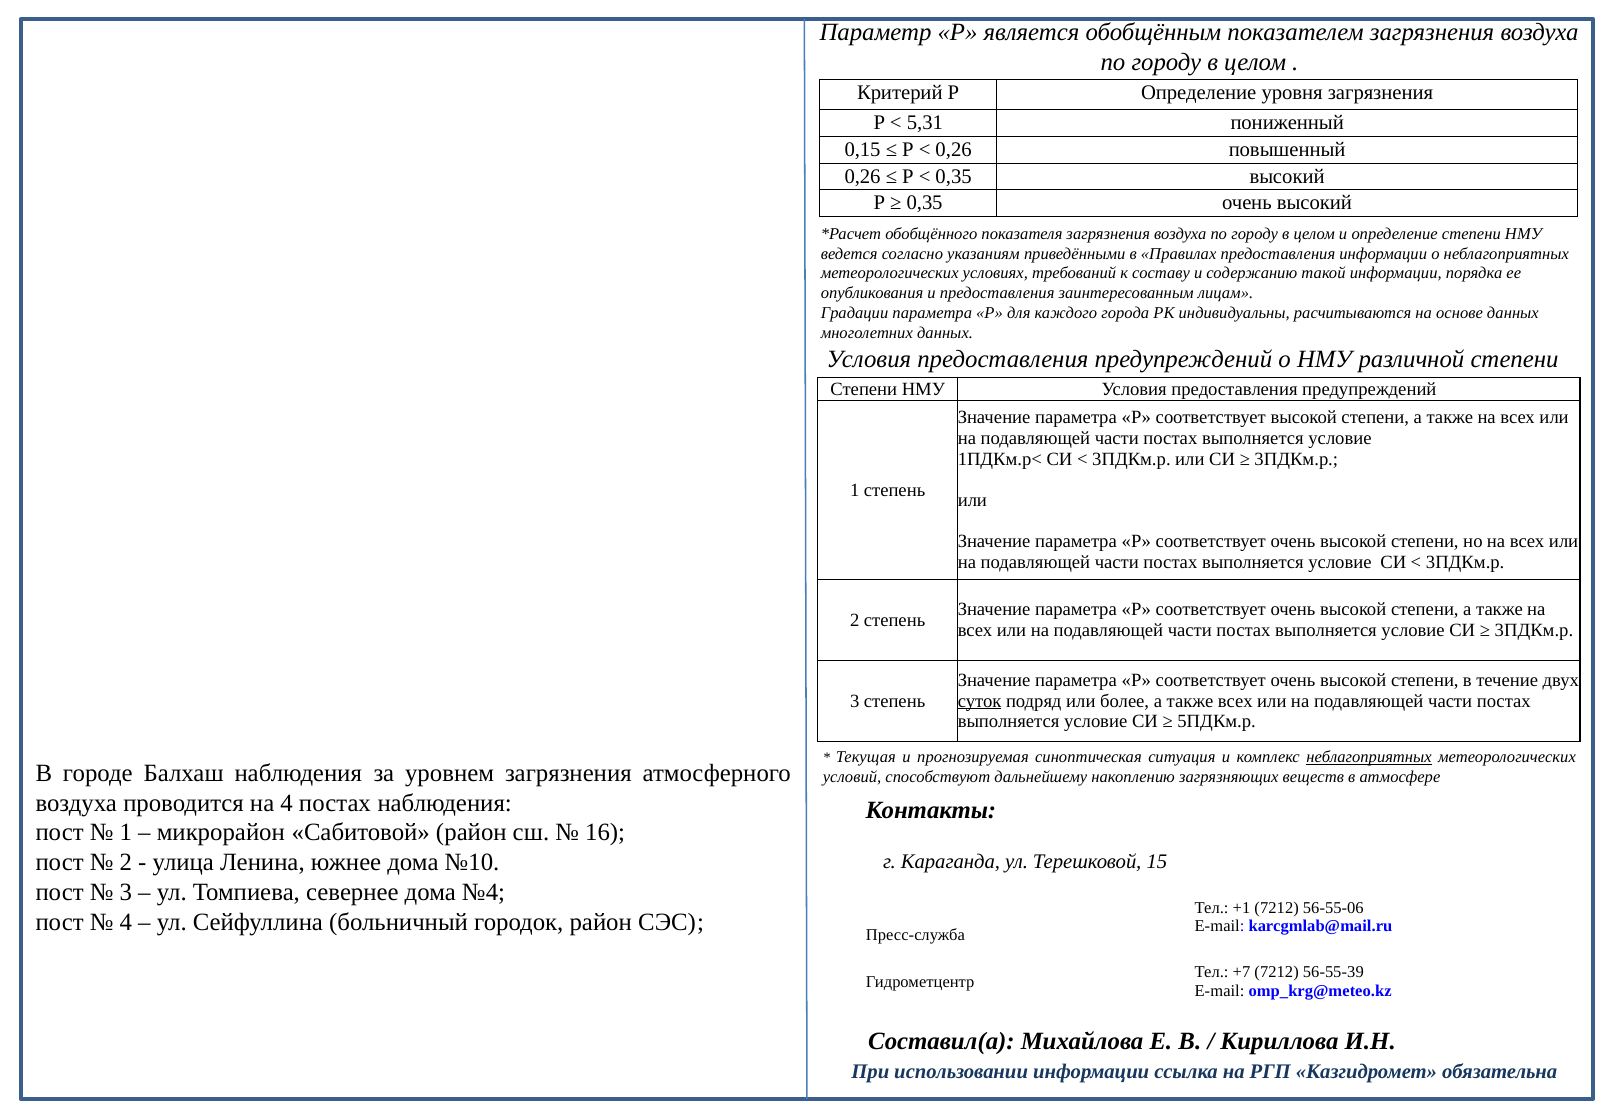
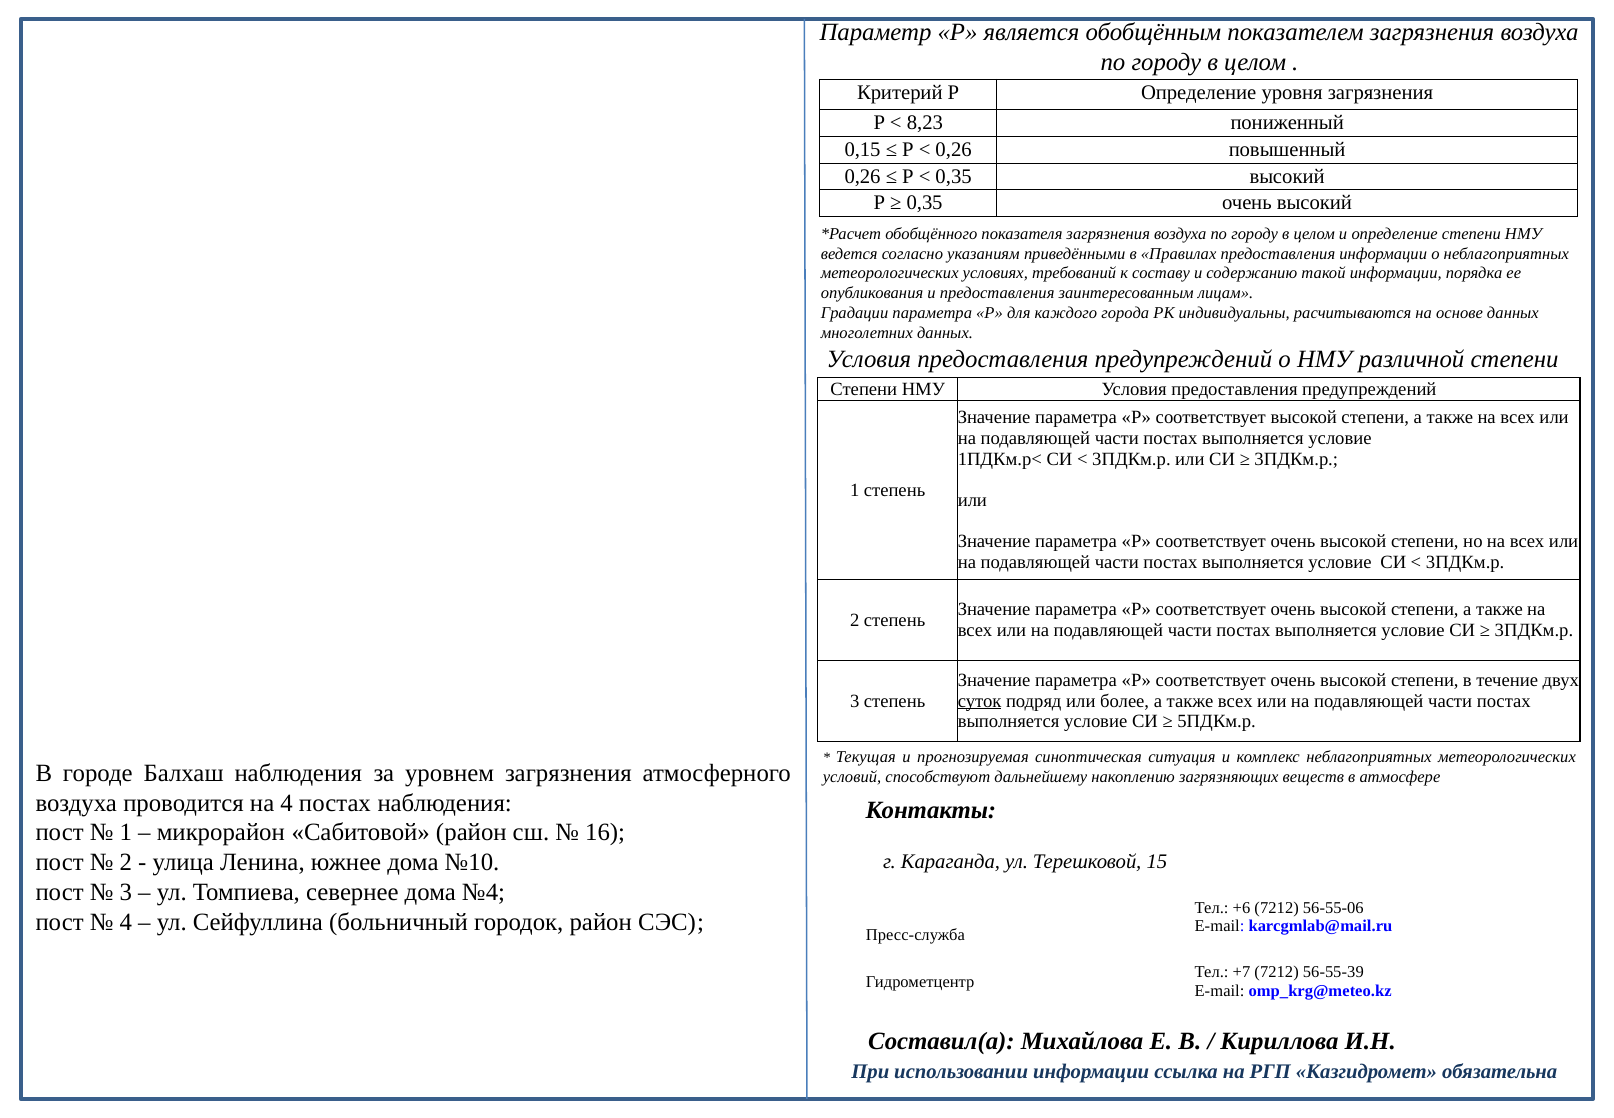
5,31: 5,31 -> 8,23 (925, 123)
неблагоприятных underline: present -> none (1369, 757)
+1: +1 -> +6 (1241, 907)
